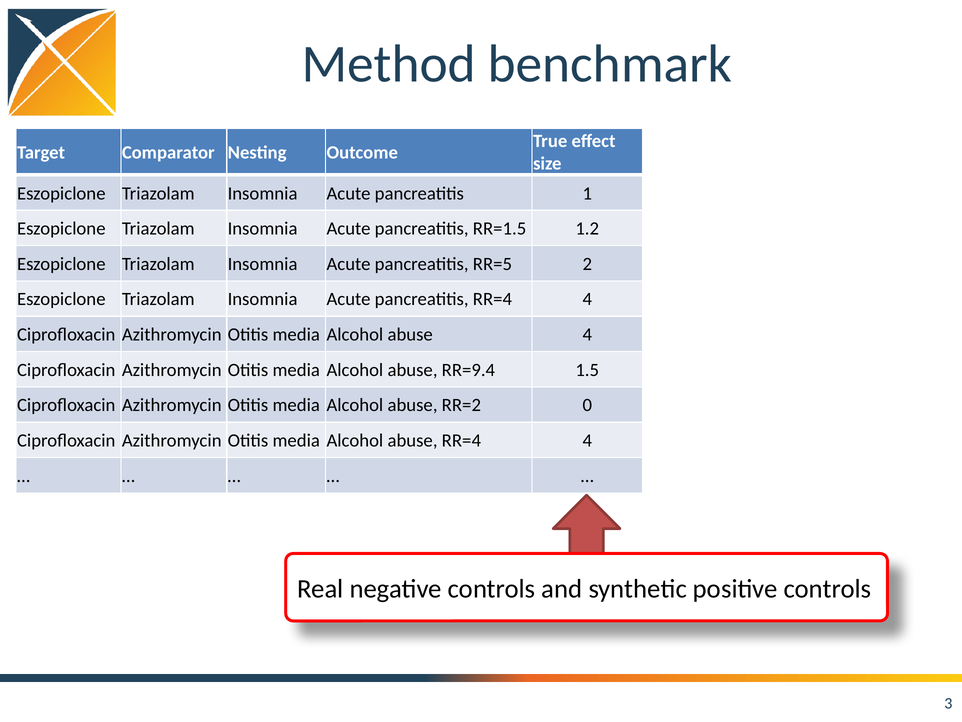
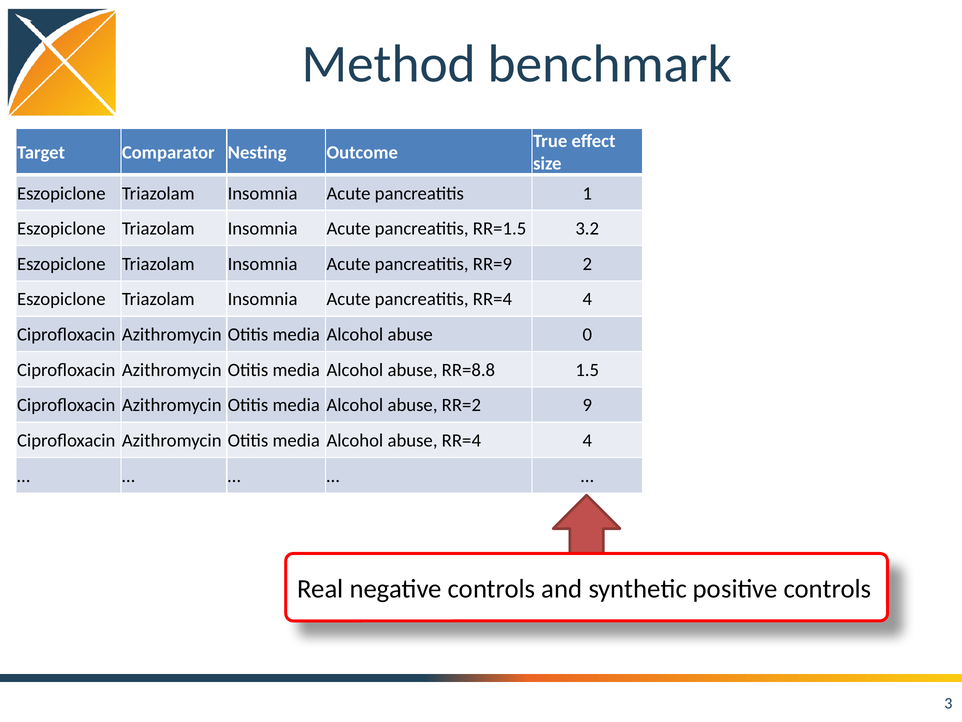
1.2: 1.2 -> 3.2 (587, 228)
RR=5: RR=5 -> RR=9 (492, 264)
abuse 4: 4 -> 0 (587, 334)
RR=9.4: RR=9.4 -> RR=8.8 (468, 370)
0: 0 -> 9 (587, 405)
